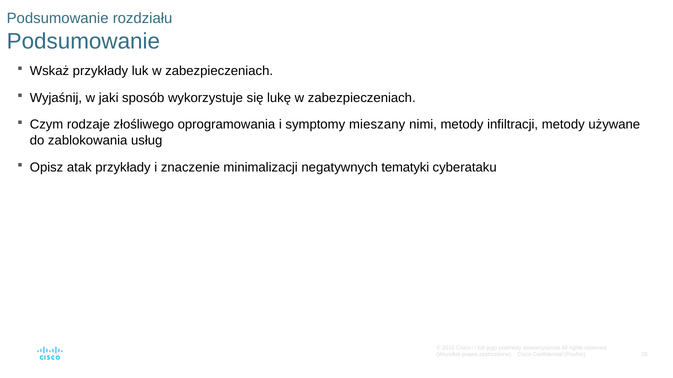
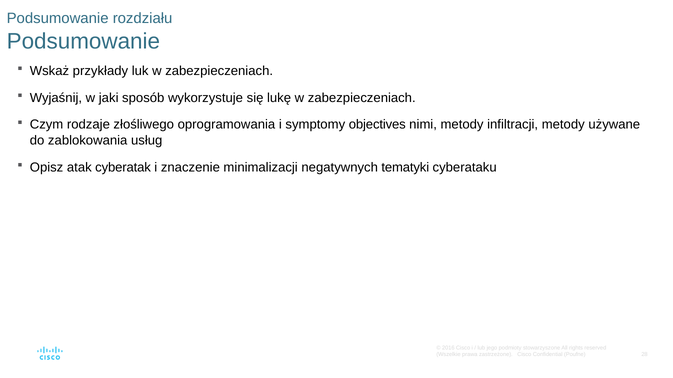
mieszany: mieszany -> objectives (377, 125)
atak przykłady: przykłady -> cyberatak (123, 167)
